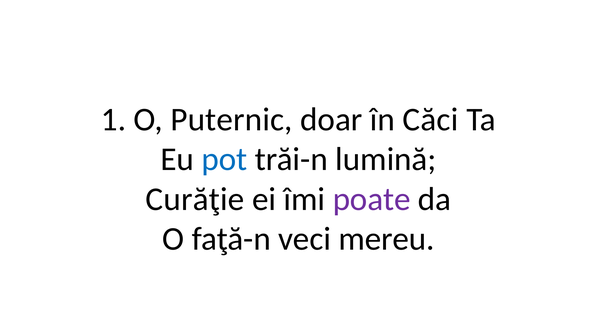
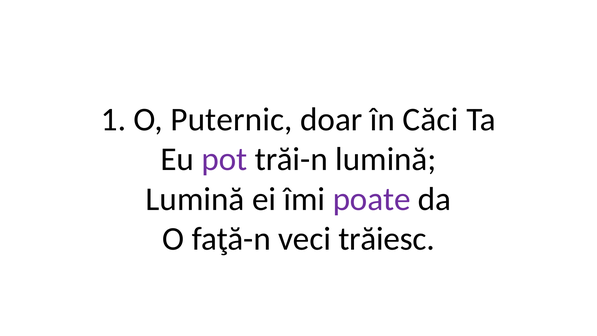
pot colour: blue -> purple (224, 159)
Curăţie: Curăţie -> Lumină (195, 199)
mereu: mereu -> trăiesc (387, 239)
